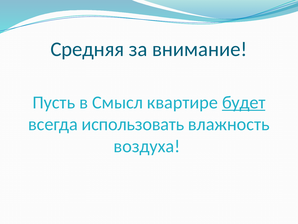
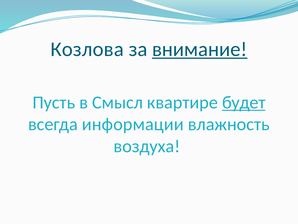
Средняя: Средняя -> Козлова (87, 49)
внимание underline: none -> present (200, 49)
использовать: использовать -> информации (133, 124)
